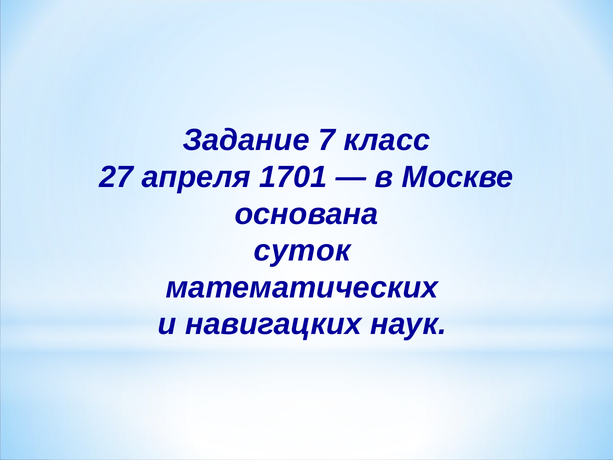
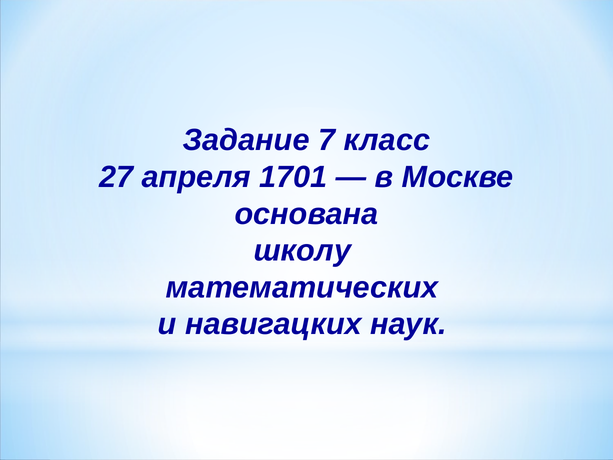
суток: суток -> школу (302, 251)
